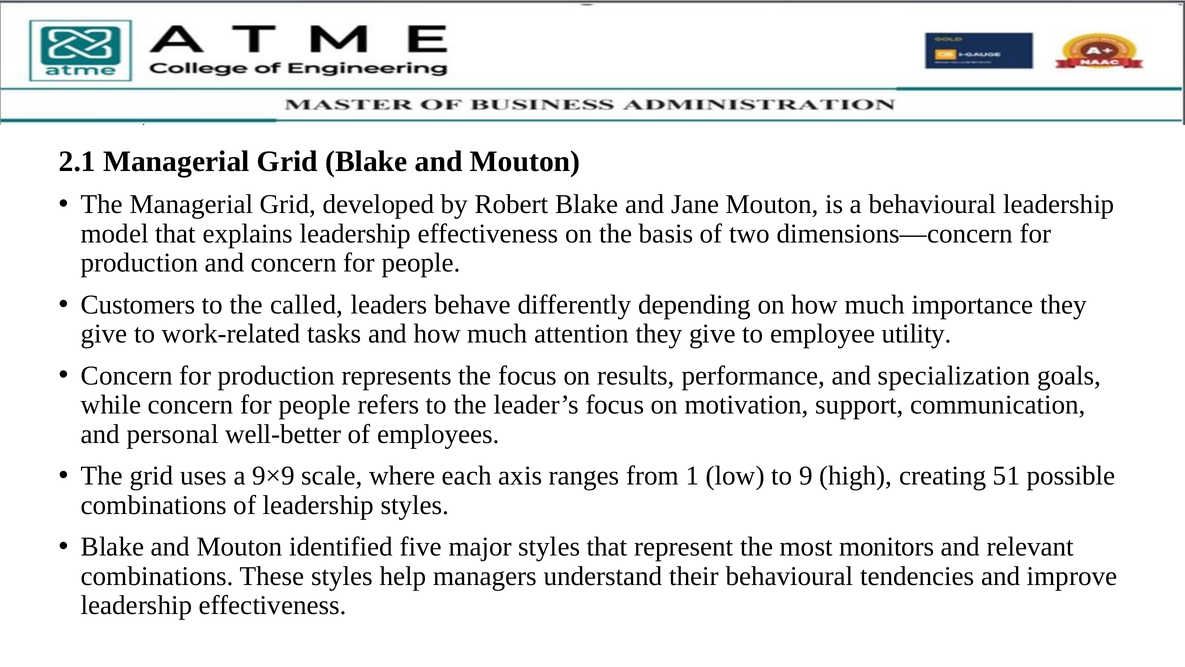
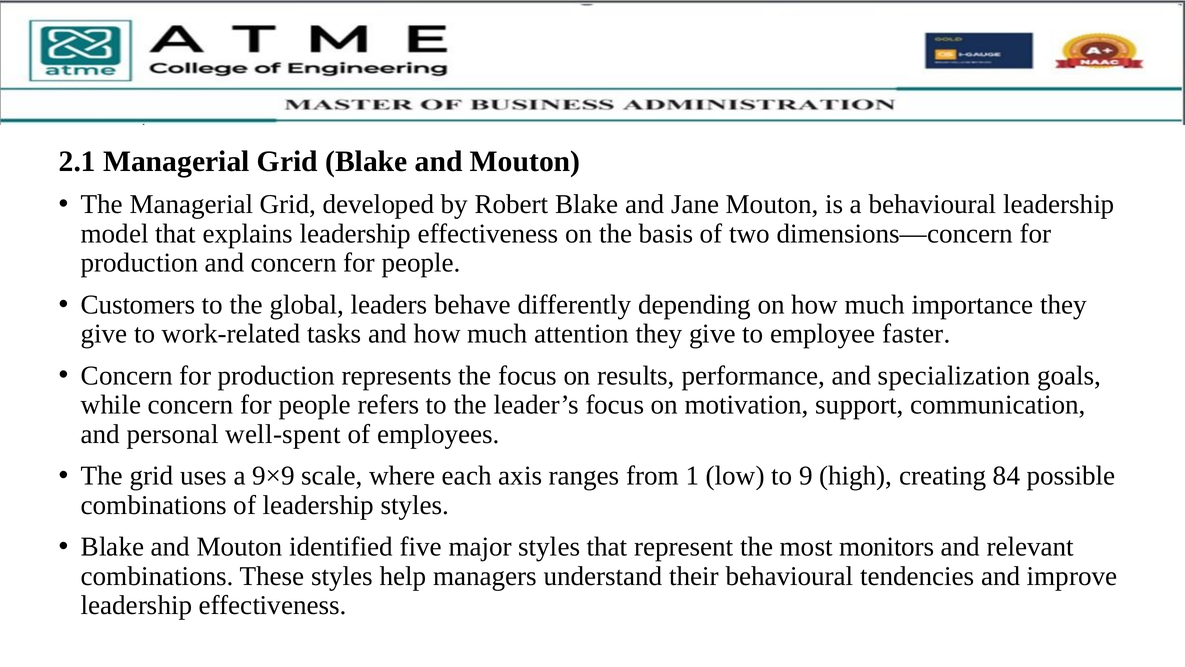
called: called -> global (307, 304)
utility: utility -> faster (916, 334)
well-better: well-better -> well-spent (283, 434)
51: 51 -> 84 (1007, 476)
